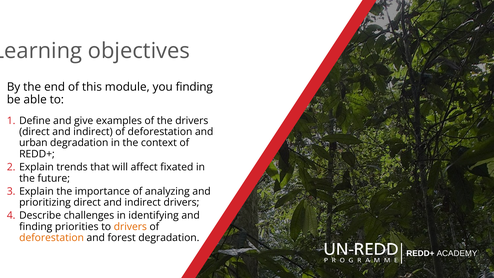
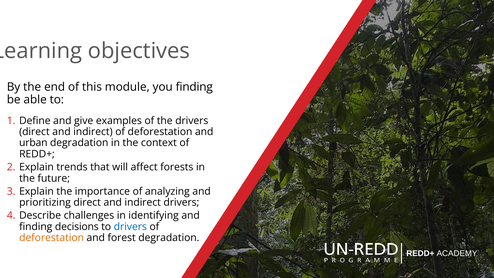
fixated: fixated -> forests (177, 167)
priorities: priorities -> decisions (77, 227)
drivers colour: orange -> blue (130, 227)
